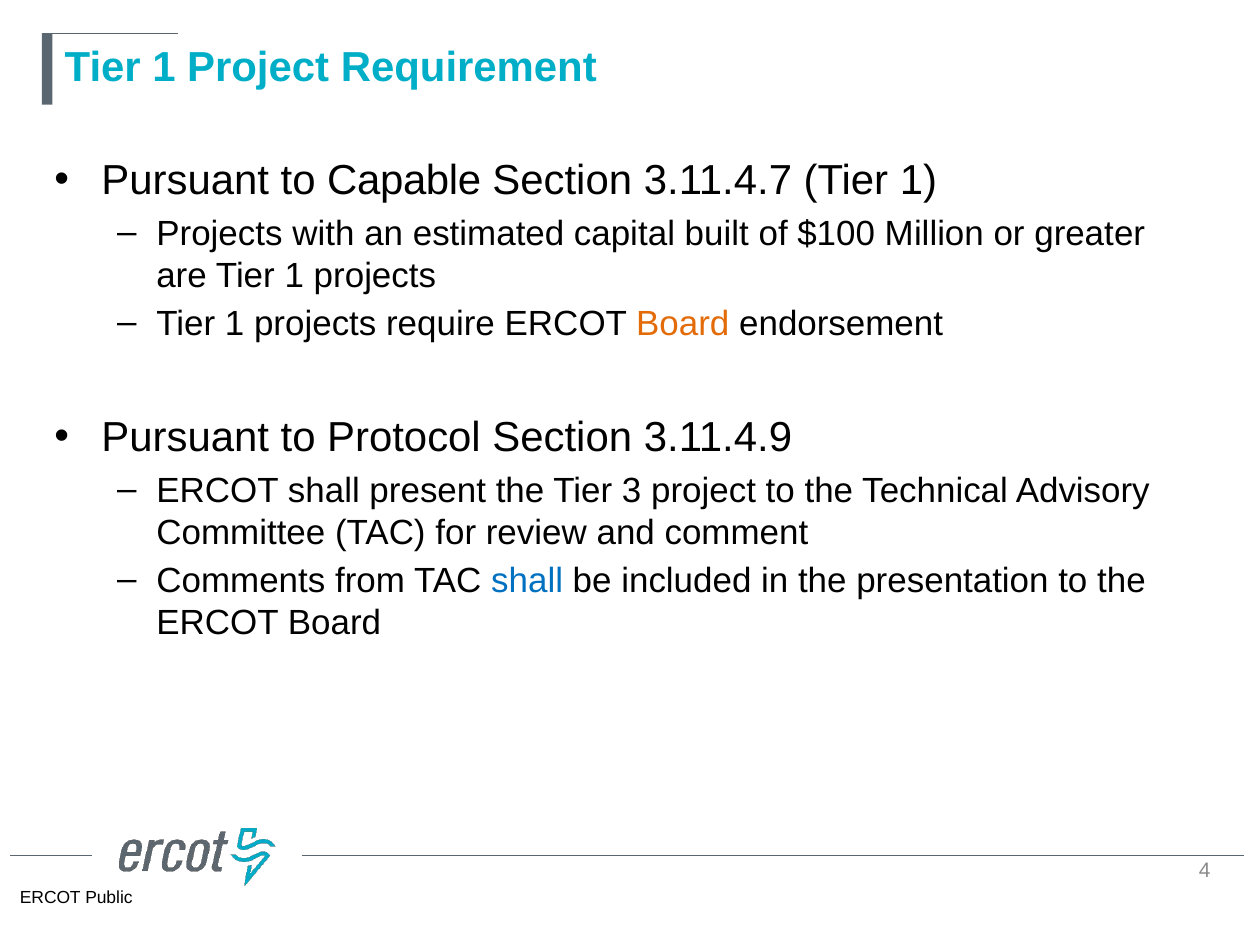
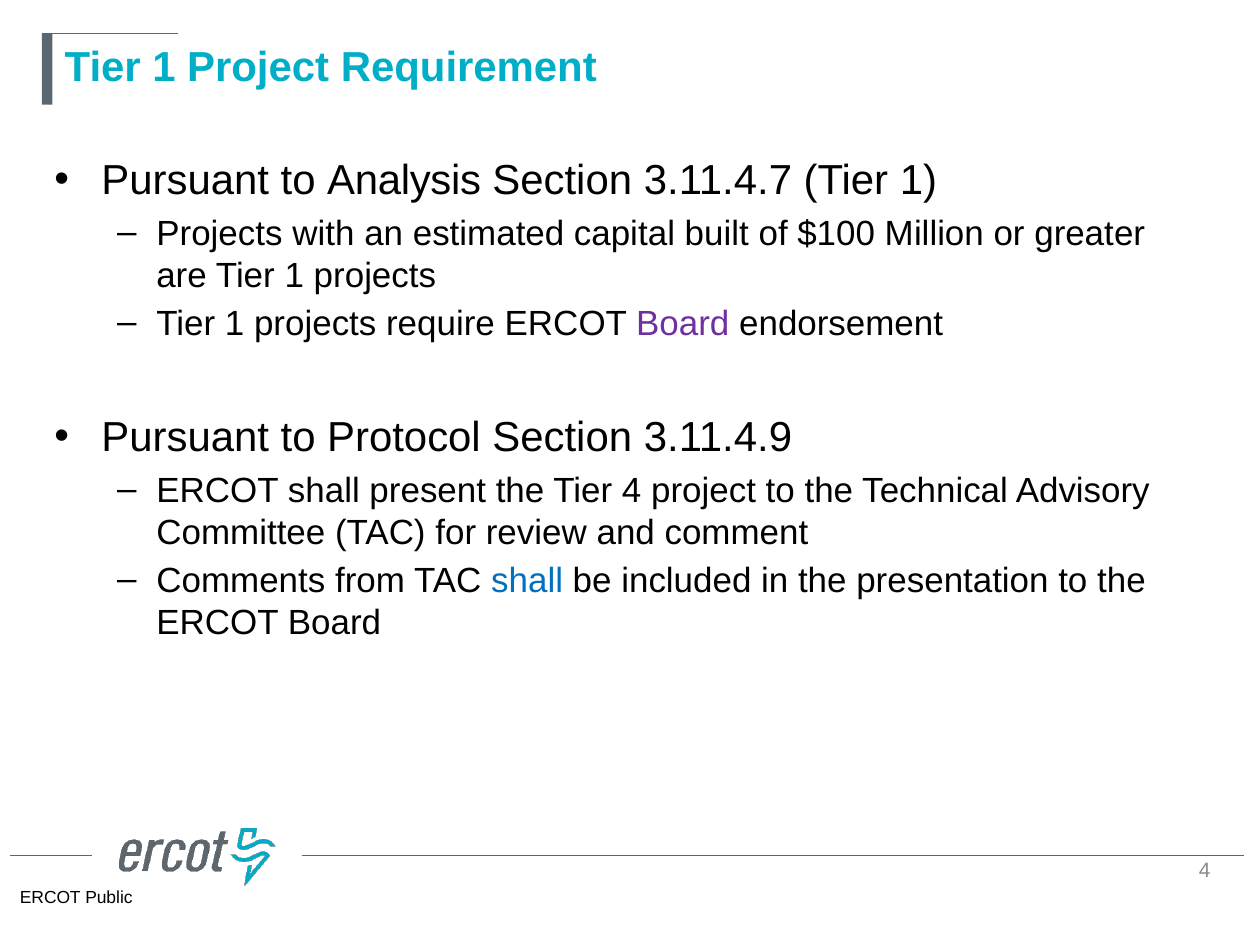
Capable: Capable -> Analysis (404, 181)
Board colour: orange -> purple (683, 324)
Tier 3: 3 -> 4 (632, 490)
